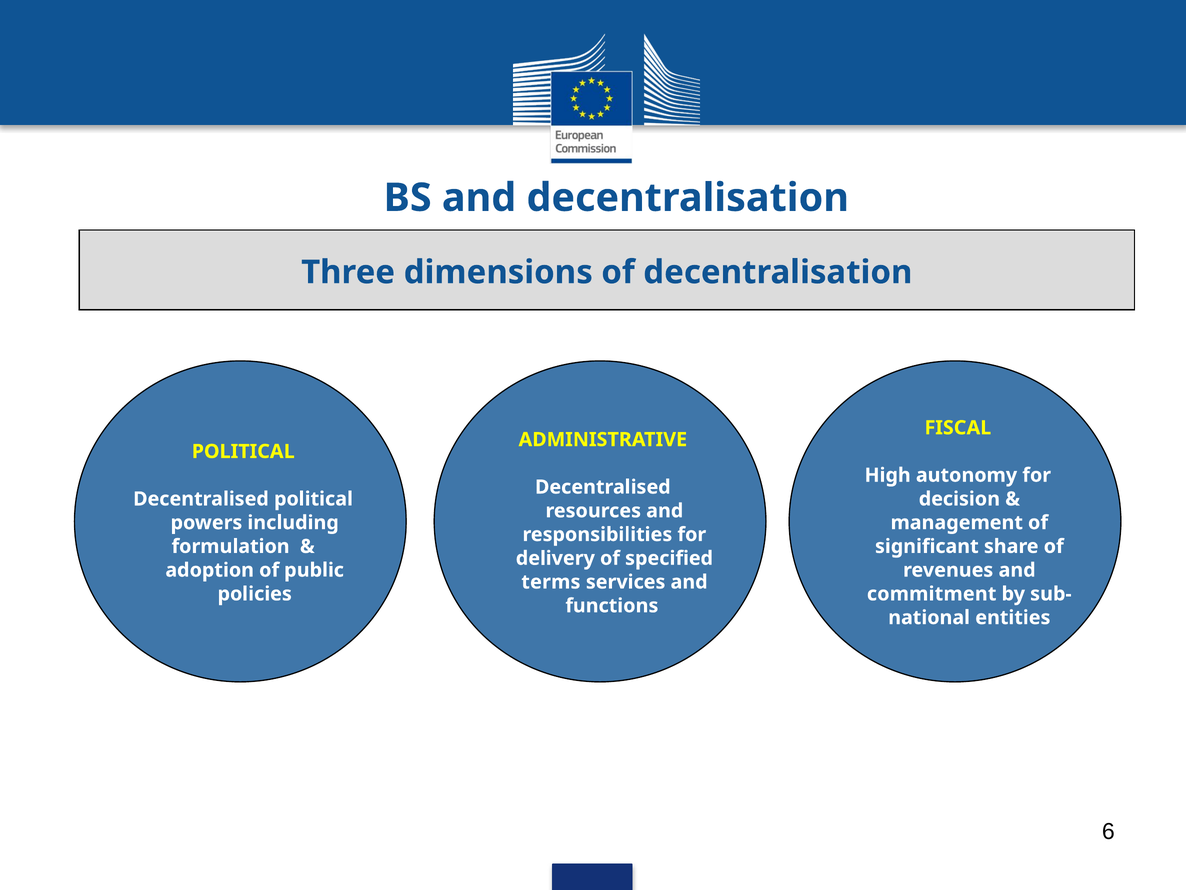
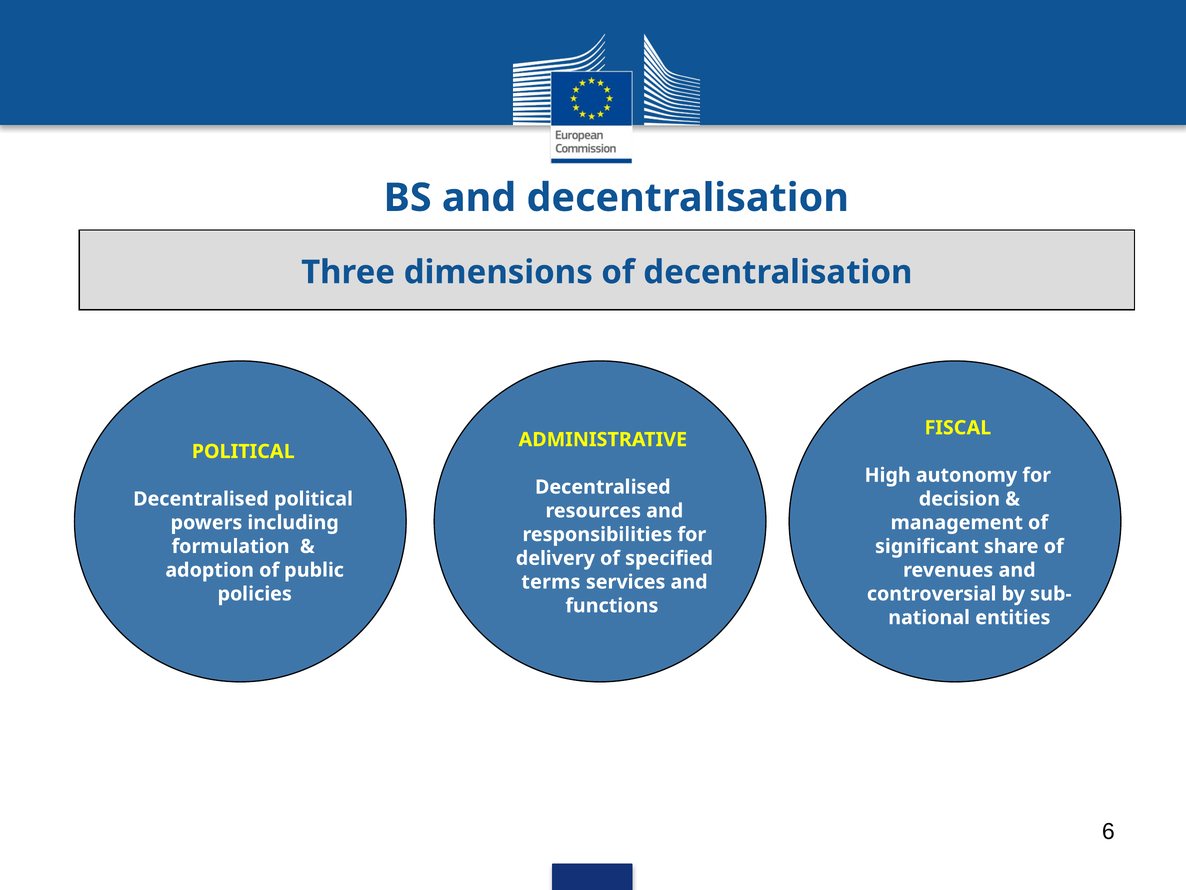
commitment: commitment -> controversial (932, 594)
